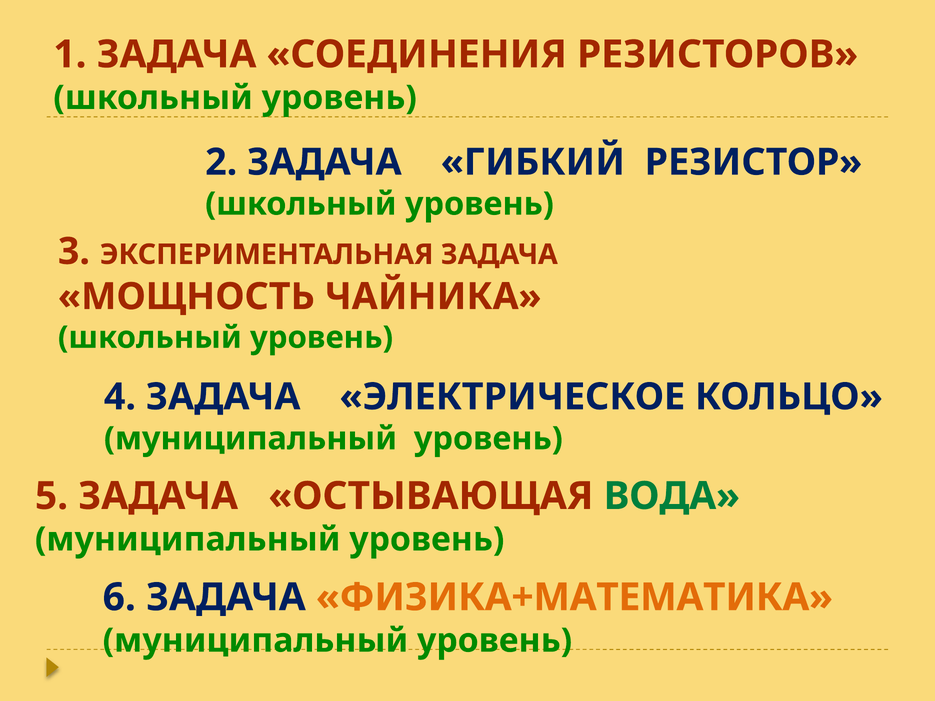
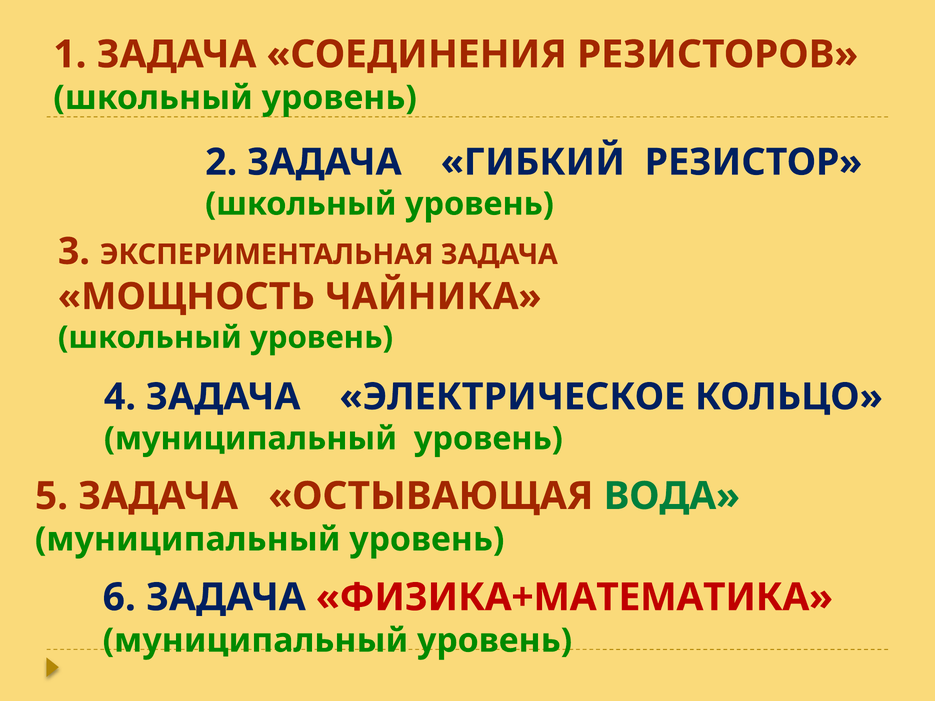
ФИЗИКА+МАТЕМАТИКА colour: orange -> red (574, 598)
